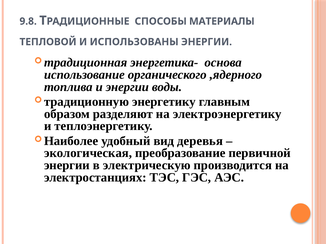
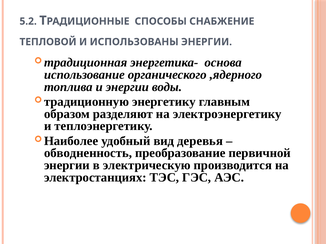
9.8: 9.8 -> 5.2 (28, 21)
МАТЕРИАЛЫ: МАТЕРИАЛЫ -> СНАБЖЕНИЕ (222, 21)
экологическая: экологическая -> обводненность (88, 153)
